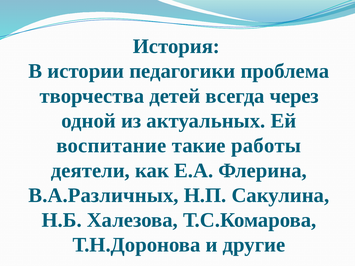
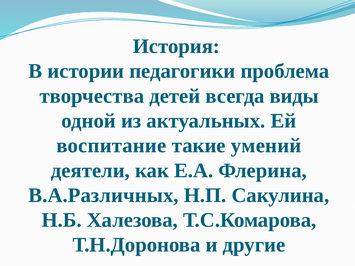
через: через -> виды (294, 96)
работы: работы -> умений (266, 146)
